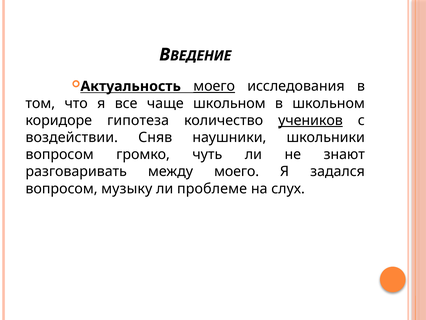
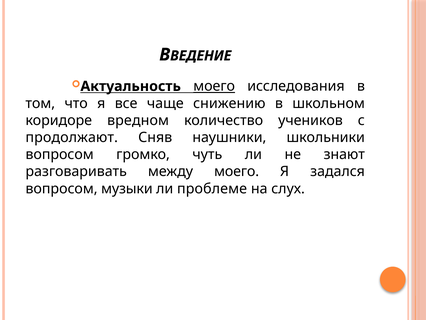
чаще школьном: школьном -> снижению (229, 103)
гипотеза: гипотеза -> вредном (138, 120)
учеников underline: present -> none (311, 120)
воздействии: воздействии -> продолжают (72, 137)
музыку: музыку -> музыки (127, 188)
